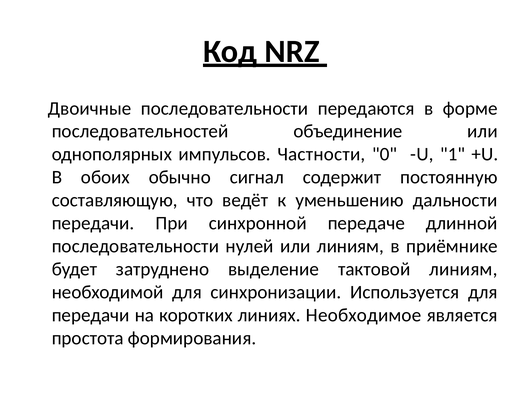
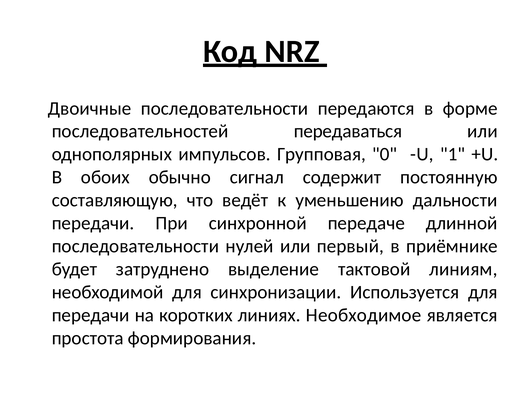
объединение: объединение -> передаваться (348, 131)
Частности: Частности -> Групповая (322, 154)
или линиям: линиям -> первый (350, 246)
